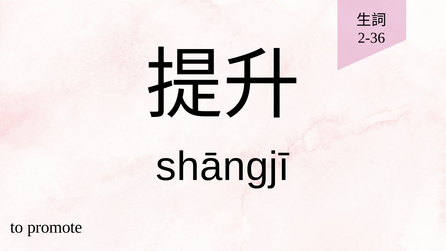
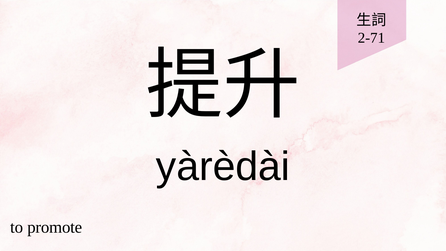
2-36: 2-36 -> 2-71 (371, 38)
shāngjī: shāngjī -> yàrèdài (223, 167)
